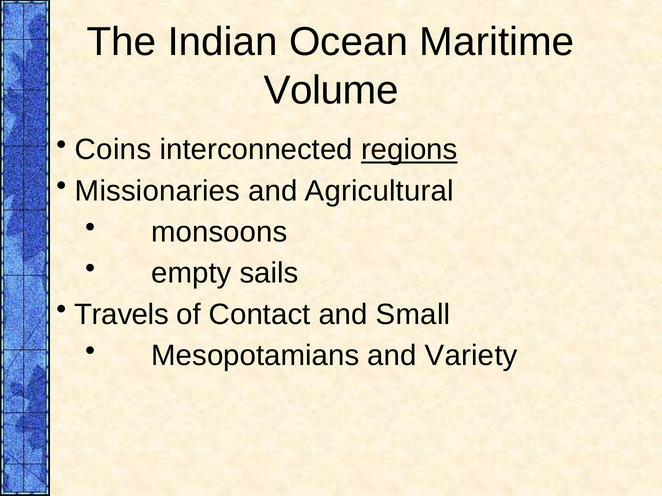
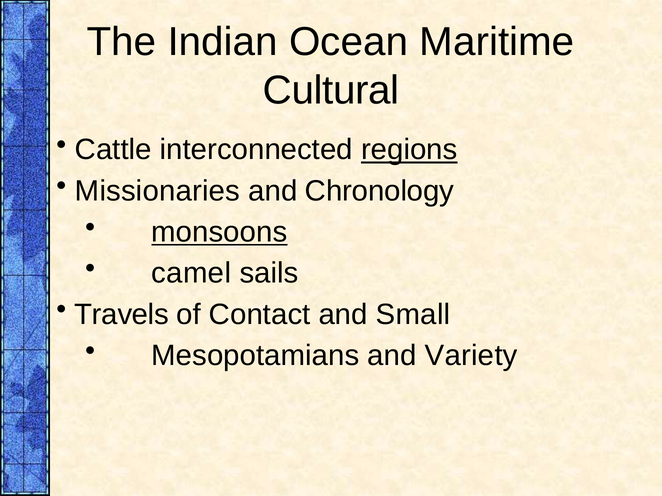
Volume: Volume -> Cultural (331, 91)
Coins: Coins -> Cattle (113, 150)
Agricultural: Agricultural -> Chronology (380, 191)
monsoons underline: none -> present (219, 232)
empty: empty -> camel (191, 274)
